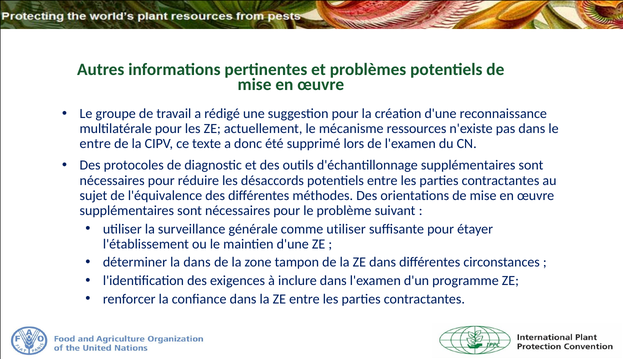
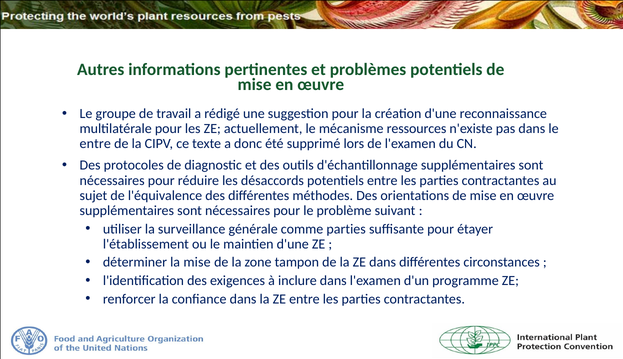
comme utiliser: utiliser -> parties (346, 229)
la dans: dans -> mise (197, 263)
